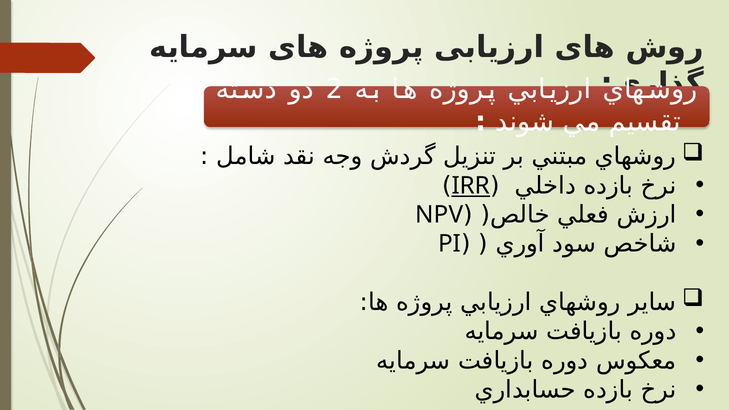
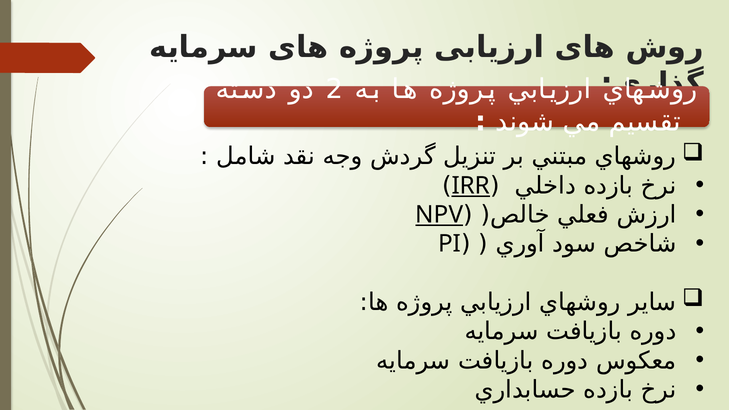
NPV underline: none -> present (439, 215)
